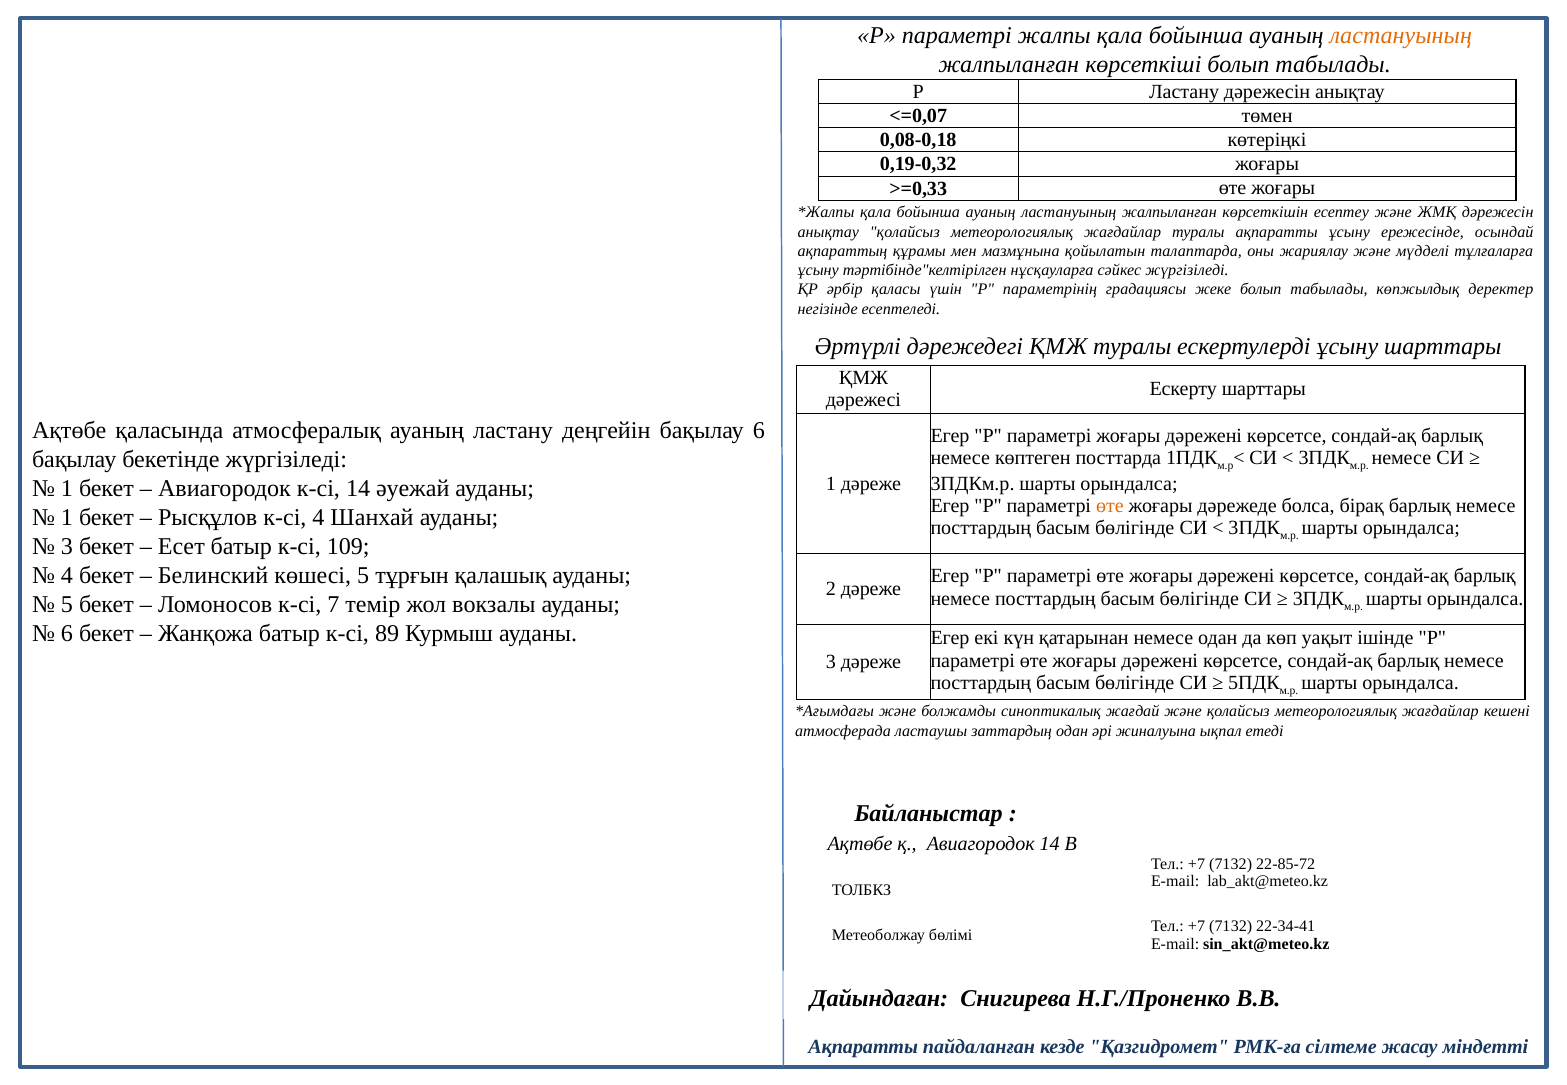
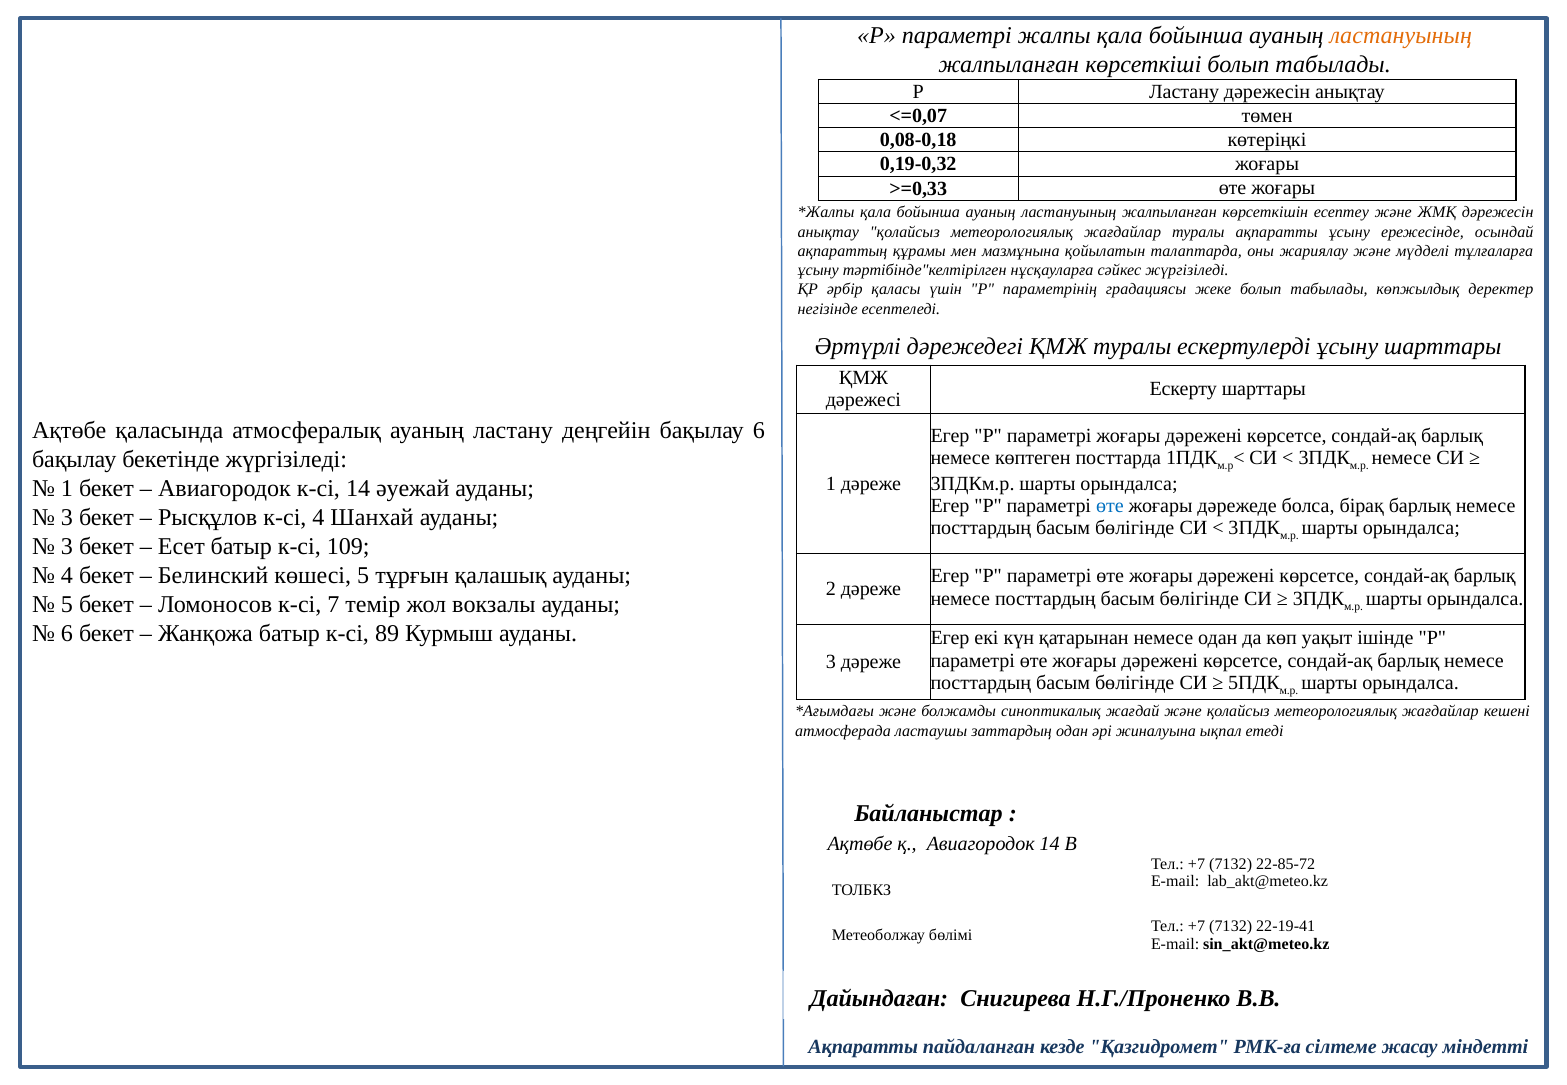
өте colour: orange -> blue (1110, 506)
1: 1 -> 3 (67, 517)
22-34-41: 22-34-41 -> 22-19-41 (1286, 926)
